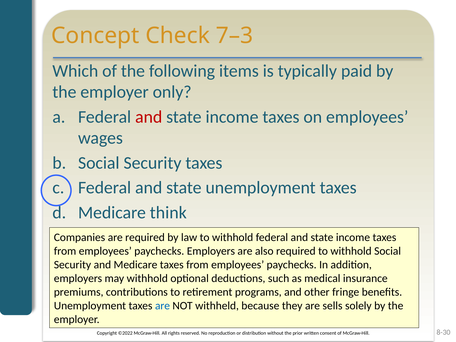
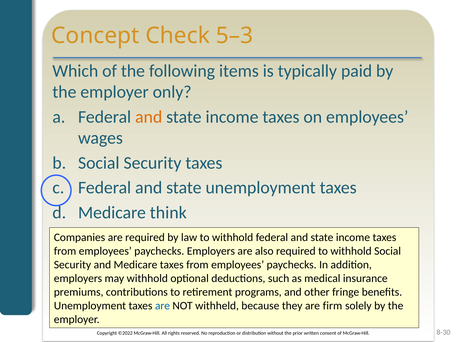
7–3: 7–3 -> 5–3 (235, 36)
and colour: red -> orange (149, 117)
sells: sells -> firm (332, 306)
